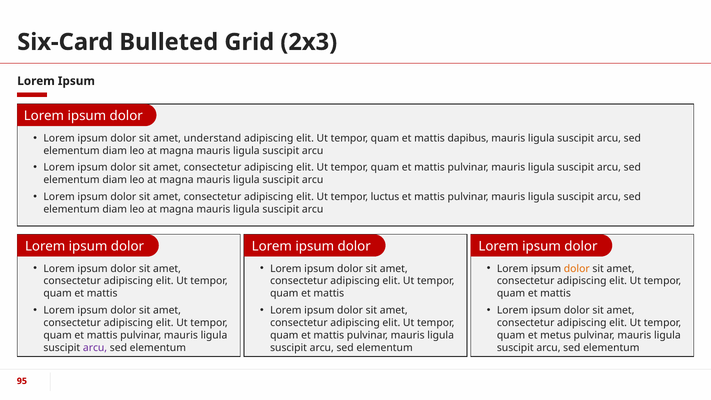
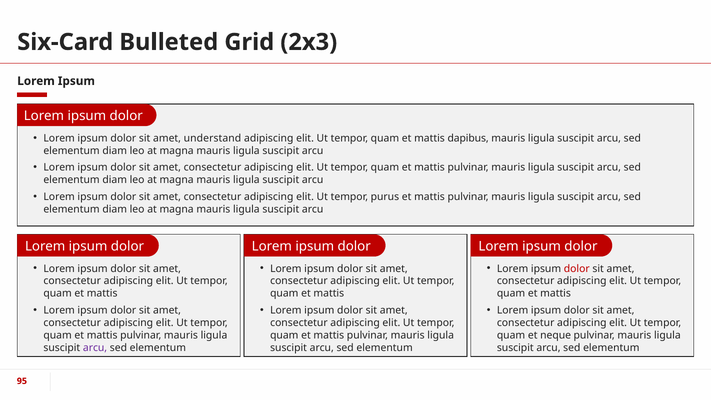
luctus: luctus -> purus (385, 197)
dolor colour: orange -> red (577, 269)
metus: metus -> neque (556, 335)
